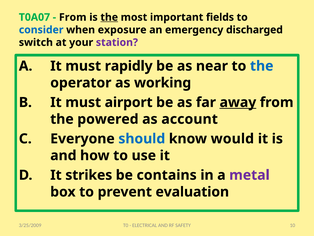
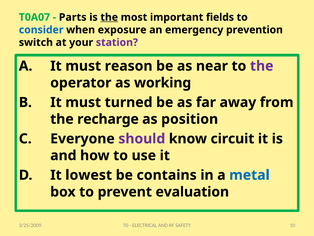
From: From -> Parts (73, 17)
discharged: discharged -> prevention (254, 30)
rapidly: rapidly -> reason (129, 66)
the colour: blue -> purple (262, 66)
airport: airport -> turned (129, 102)
away underline: present -> none (238, 102)
powered: powered -> recharge (108, 119)
account: account -> position (190, 119)
should colour: blue -> purple (142, 138)
would: would -> circuit (232, 138)
strikes: strikes -> lowest (89, 175)
metal colour: purple -> blue (249, 175)
